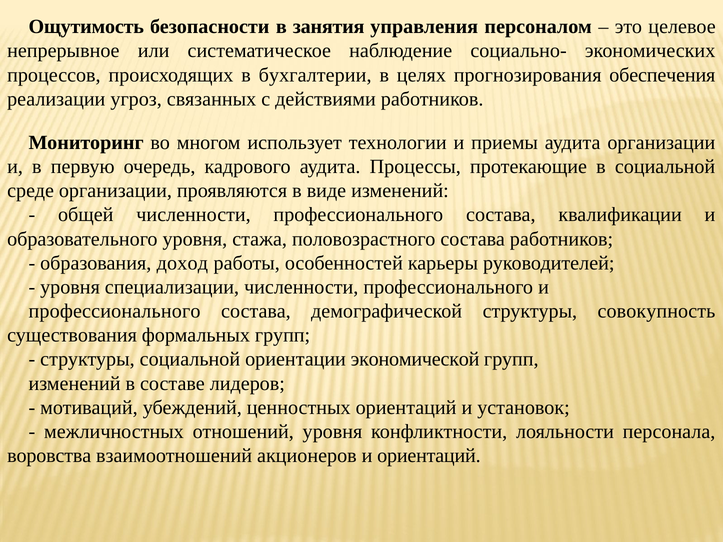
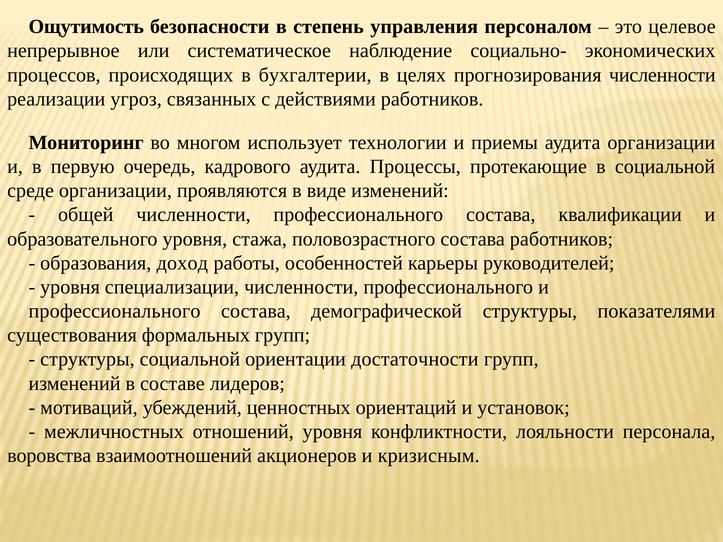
занятия: занятия -> степень (328, 27)
прогнозирования обеспечения: обеспечения -> численности (662, 75)
совокупность: совокупность -> показателями (656, 311)
экономической: экономической -> достаточности (415, 360)
и ориентаций: ориентаций -> кризисным (429, 456)
